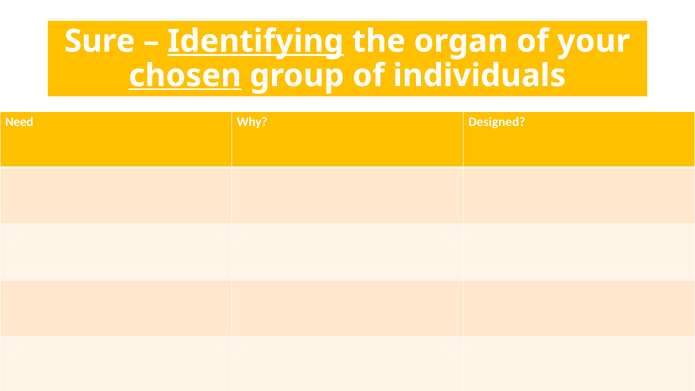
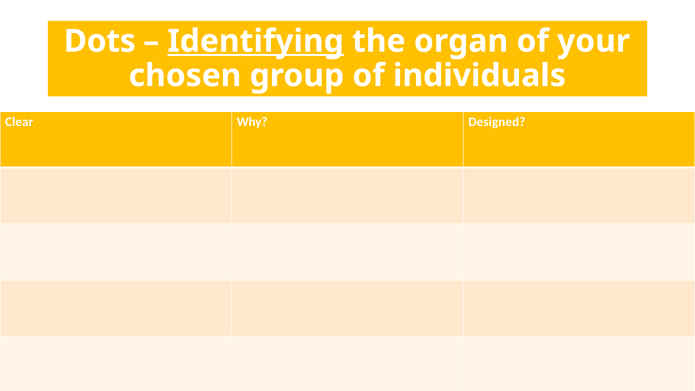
Sure: Sure -> Dots (100, 41)
chosen underline: present -> none (185, 76)
Need: Need -> Clear (19, 122)
